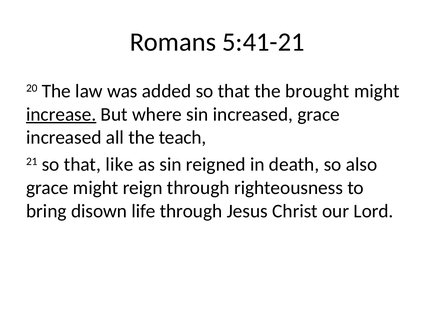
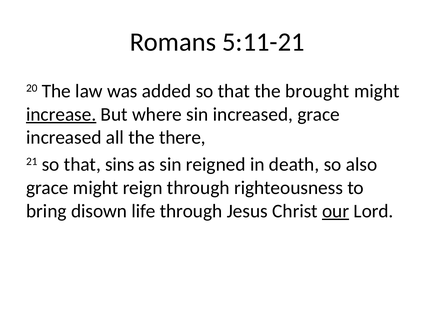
5:41-21: 5:41-21 -> 5:11-21 (263, 42)
teach: teach -> there (182, 138)
like: like -> sins (120, 165)
our underline: none -> present (336, 211)
